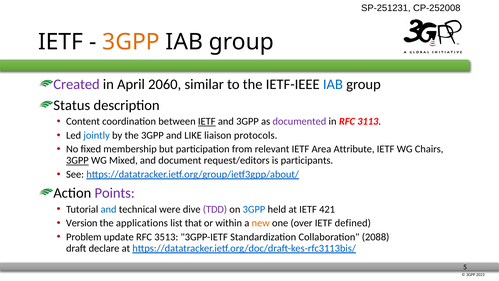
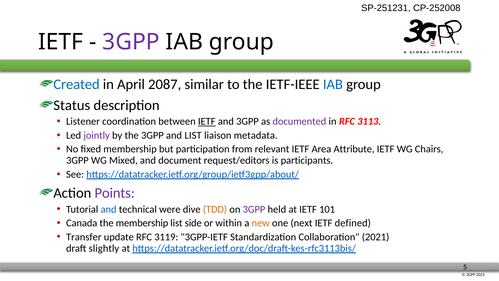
3GPP colour: orange -> purple (131, 42)
Created colour: purple -> blue (77, 84)
2060: 2060 -> 2087 (165, 84)
Content: Content -> Listener (83, 121)
jointly colour: blue -> purple (97, 135)
and LIKE: LIKE -> LIST (193, 135)
protocols: protocols -> metadata (256, 135)
3GPP underline: present -> none (77, 160)
TDD colour: purple -> orange (215, 209)
3GPP colour: blue -> purple (254, 209)
421: 421 -> 101 (327, 209)
Version: Version -> Canada (82, 223)
the applications: applications -> membership (142, 223)
that: that -> side (193, 223)
over: over -> next (301, 223)
Problem: Problem -> Transfer (84, 237)
3513: 3513 -> 3119 (166, 237)
2088: 2088 -> 2021 (376, 237)
declare: declare -> slightly (104, 248)
